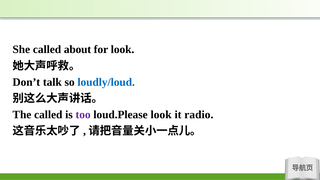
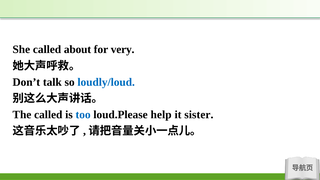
for look: look -> very (123, 50)
too colour: purple -> blue (83, 115)
loud.Please look: look -> help (161, 115)
radio: radio -> sister (199, 115)
